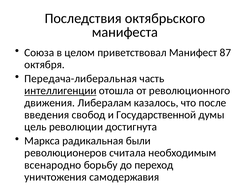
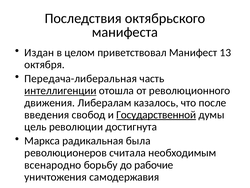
Союза: Союза -> Издан (39, 52)
87: 87 -> 13 (225, 52)
Государственной underline: none -> present (156, 114)
были: были -> была (138, 140)
переход: переход -> рабочие (154, 165)
